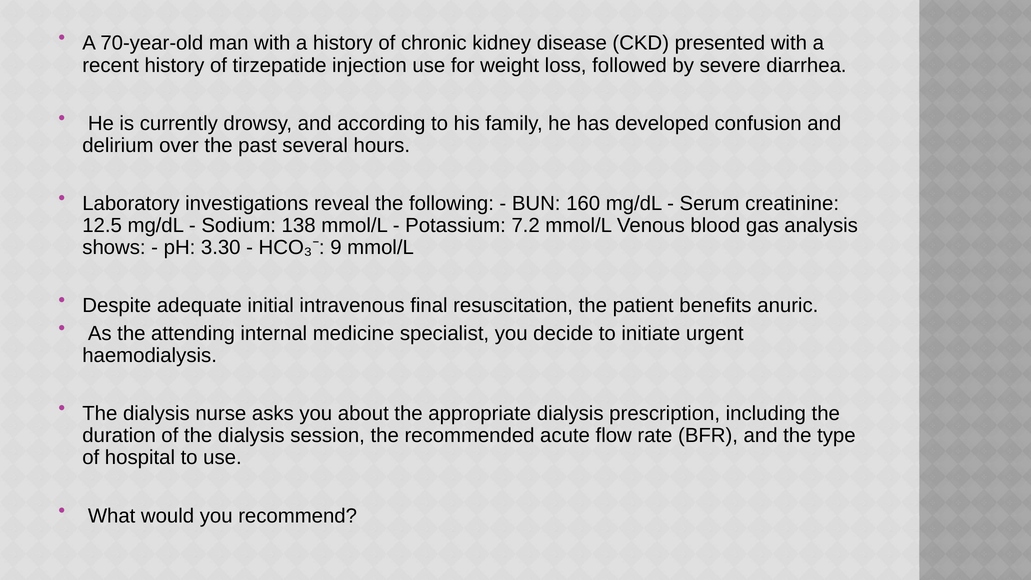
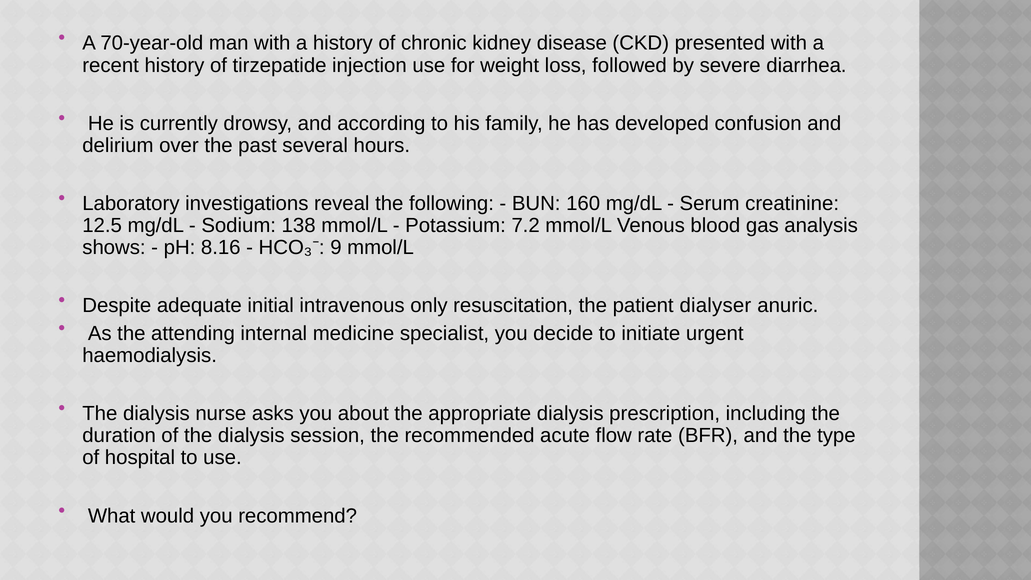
3.30: 3.30 -> 8.16 (221, 248)
final: final -> only (429, 306)
benefits: benefits -> dialyser (715, 306)
